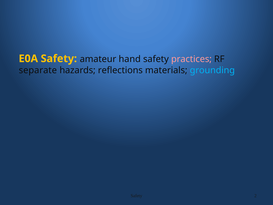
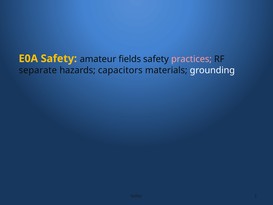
hand: hand -> fields (130, 59)
reflections: reflections -> capacitors (120, 70)
grounding colour: light blue -> white (212, 70)
